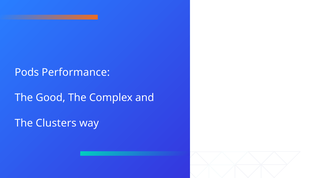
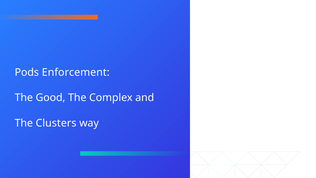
Performance: Performance -> Enforcement (76, 72)
